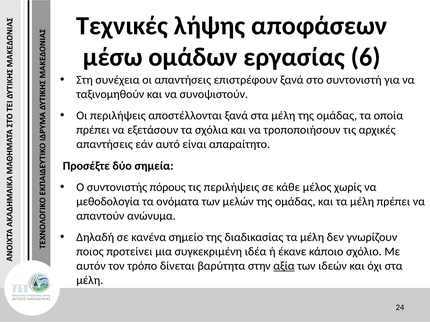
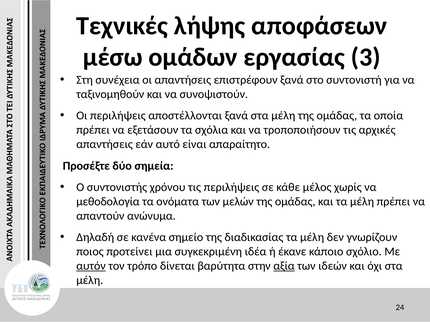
6: 6 -> 3 (366, 57)
πόρους: πόρους -> χρόνου (168, 187)
αυτόν underline: none -> present (91, 266)
